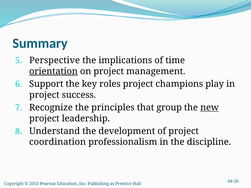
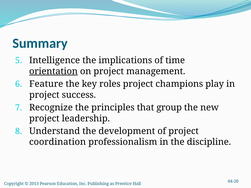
Perspective: Perspective -> Intelligence (55, 60)
Support: Support -> Feature (46, 84)
new underline: present -> none (210, 108)
